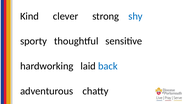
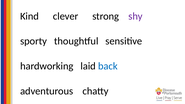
shy colour: blue -> purple (135, 16)
